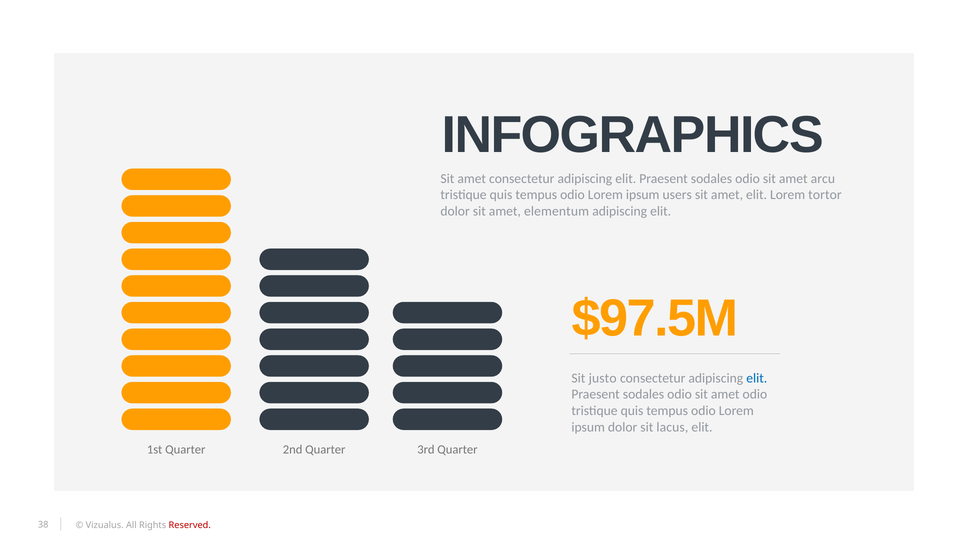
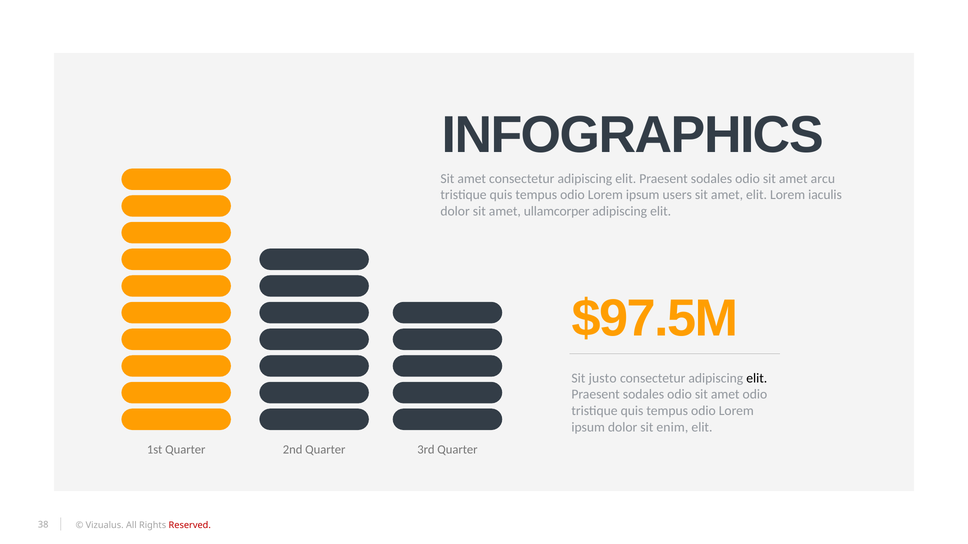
tortor: tortor -> iaculis (825, 195)
elementum: elementum -> ullamcorper (557, 211)
elit colour: blue -> black (757, 378)
lacus: lacus -> enim (672, 427)
